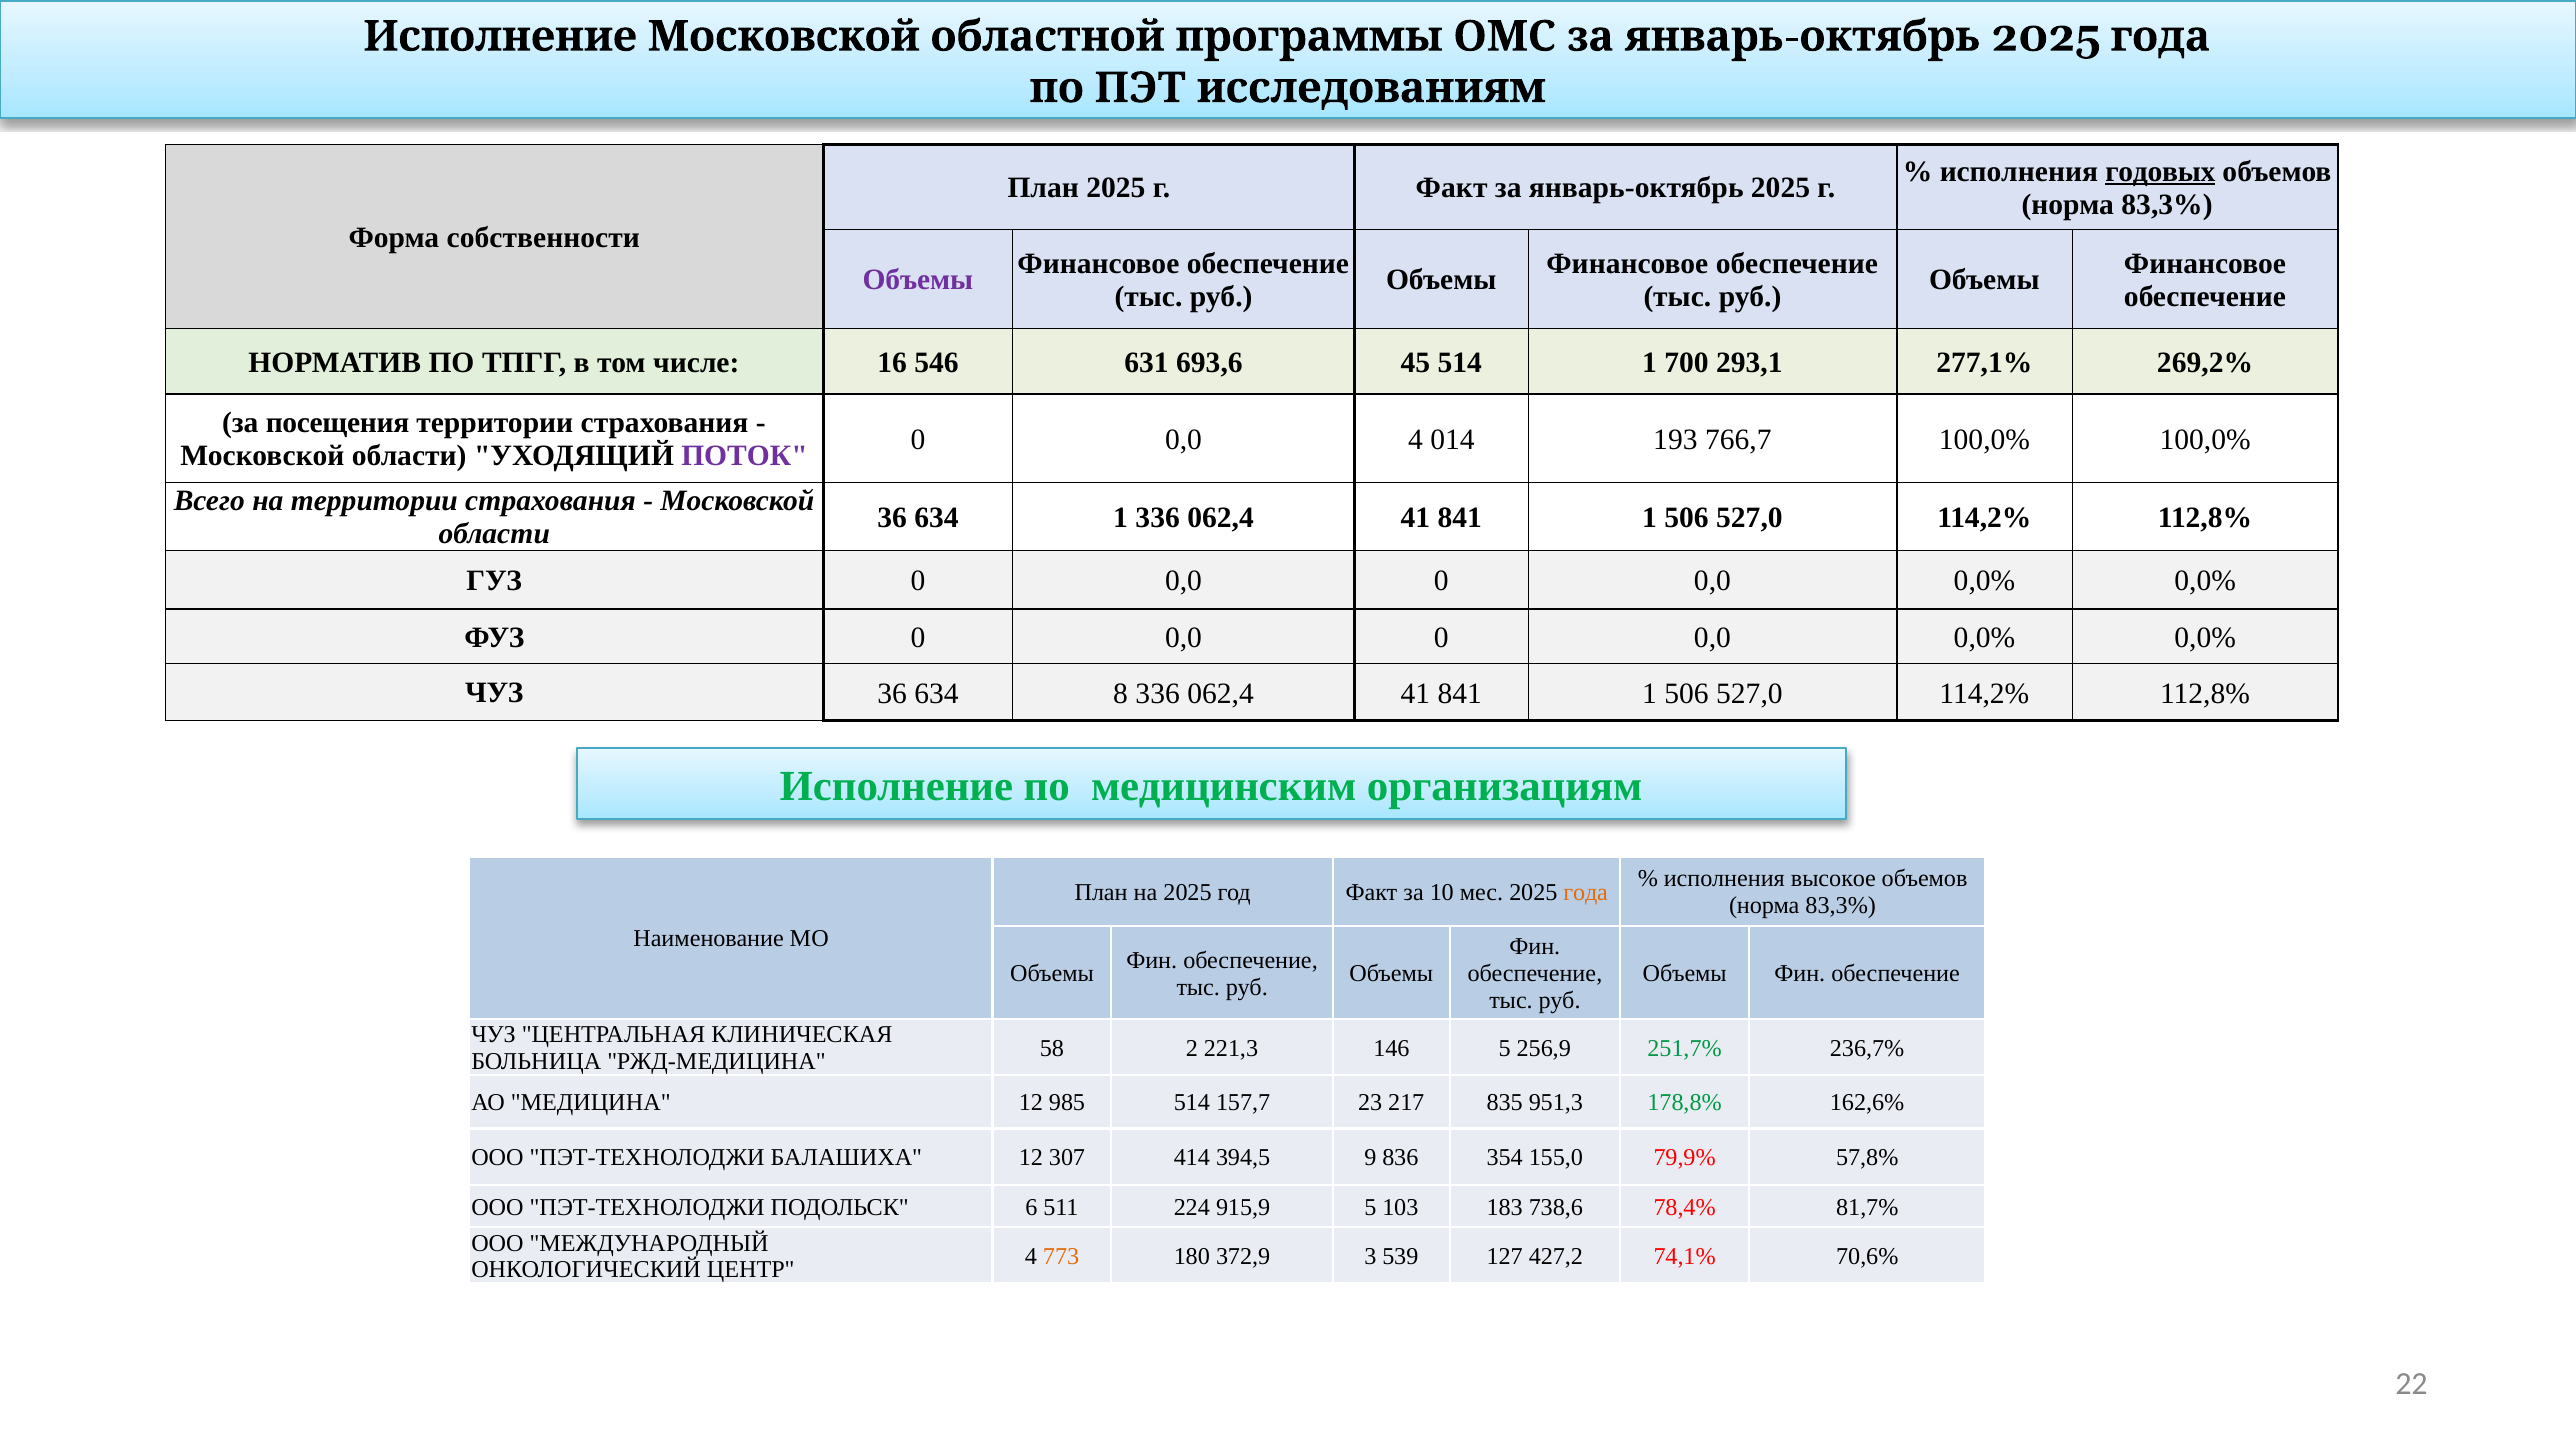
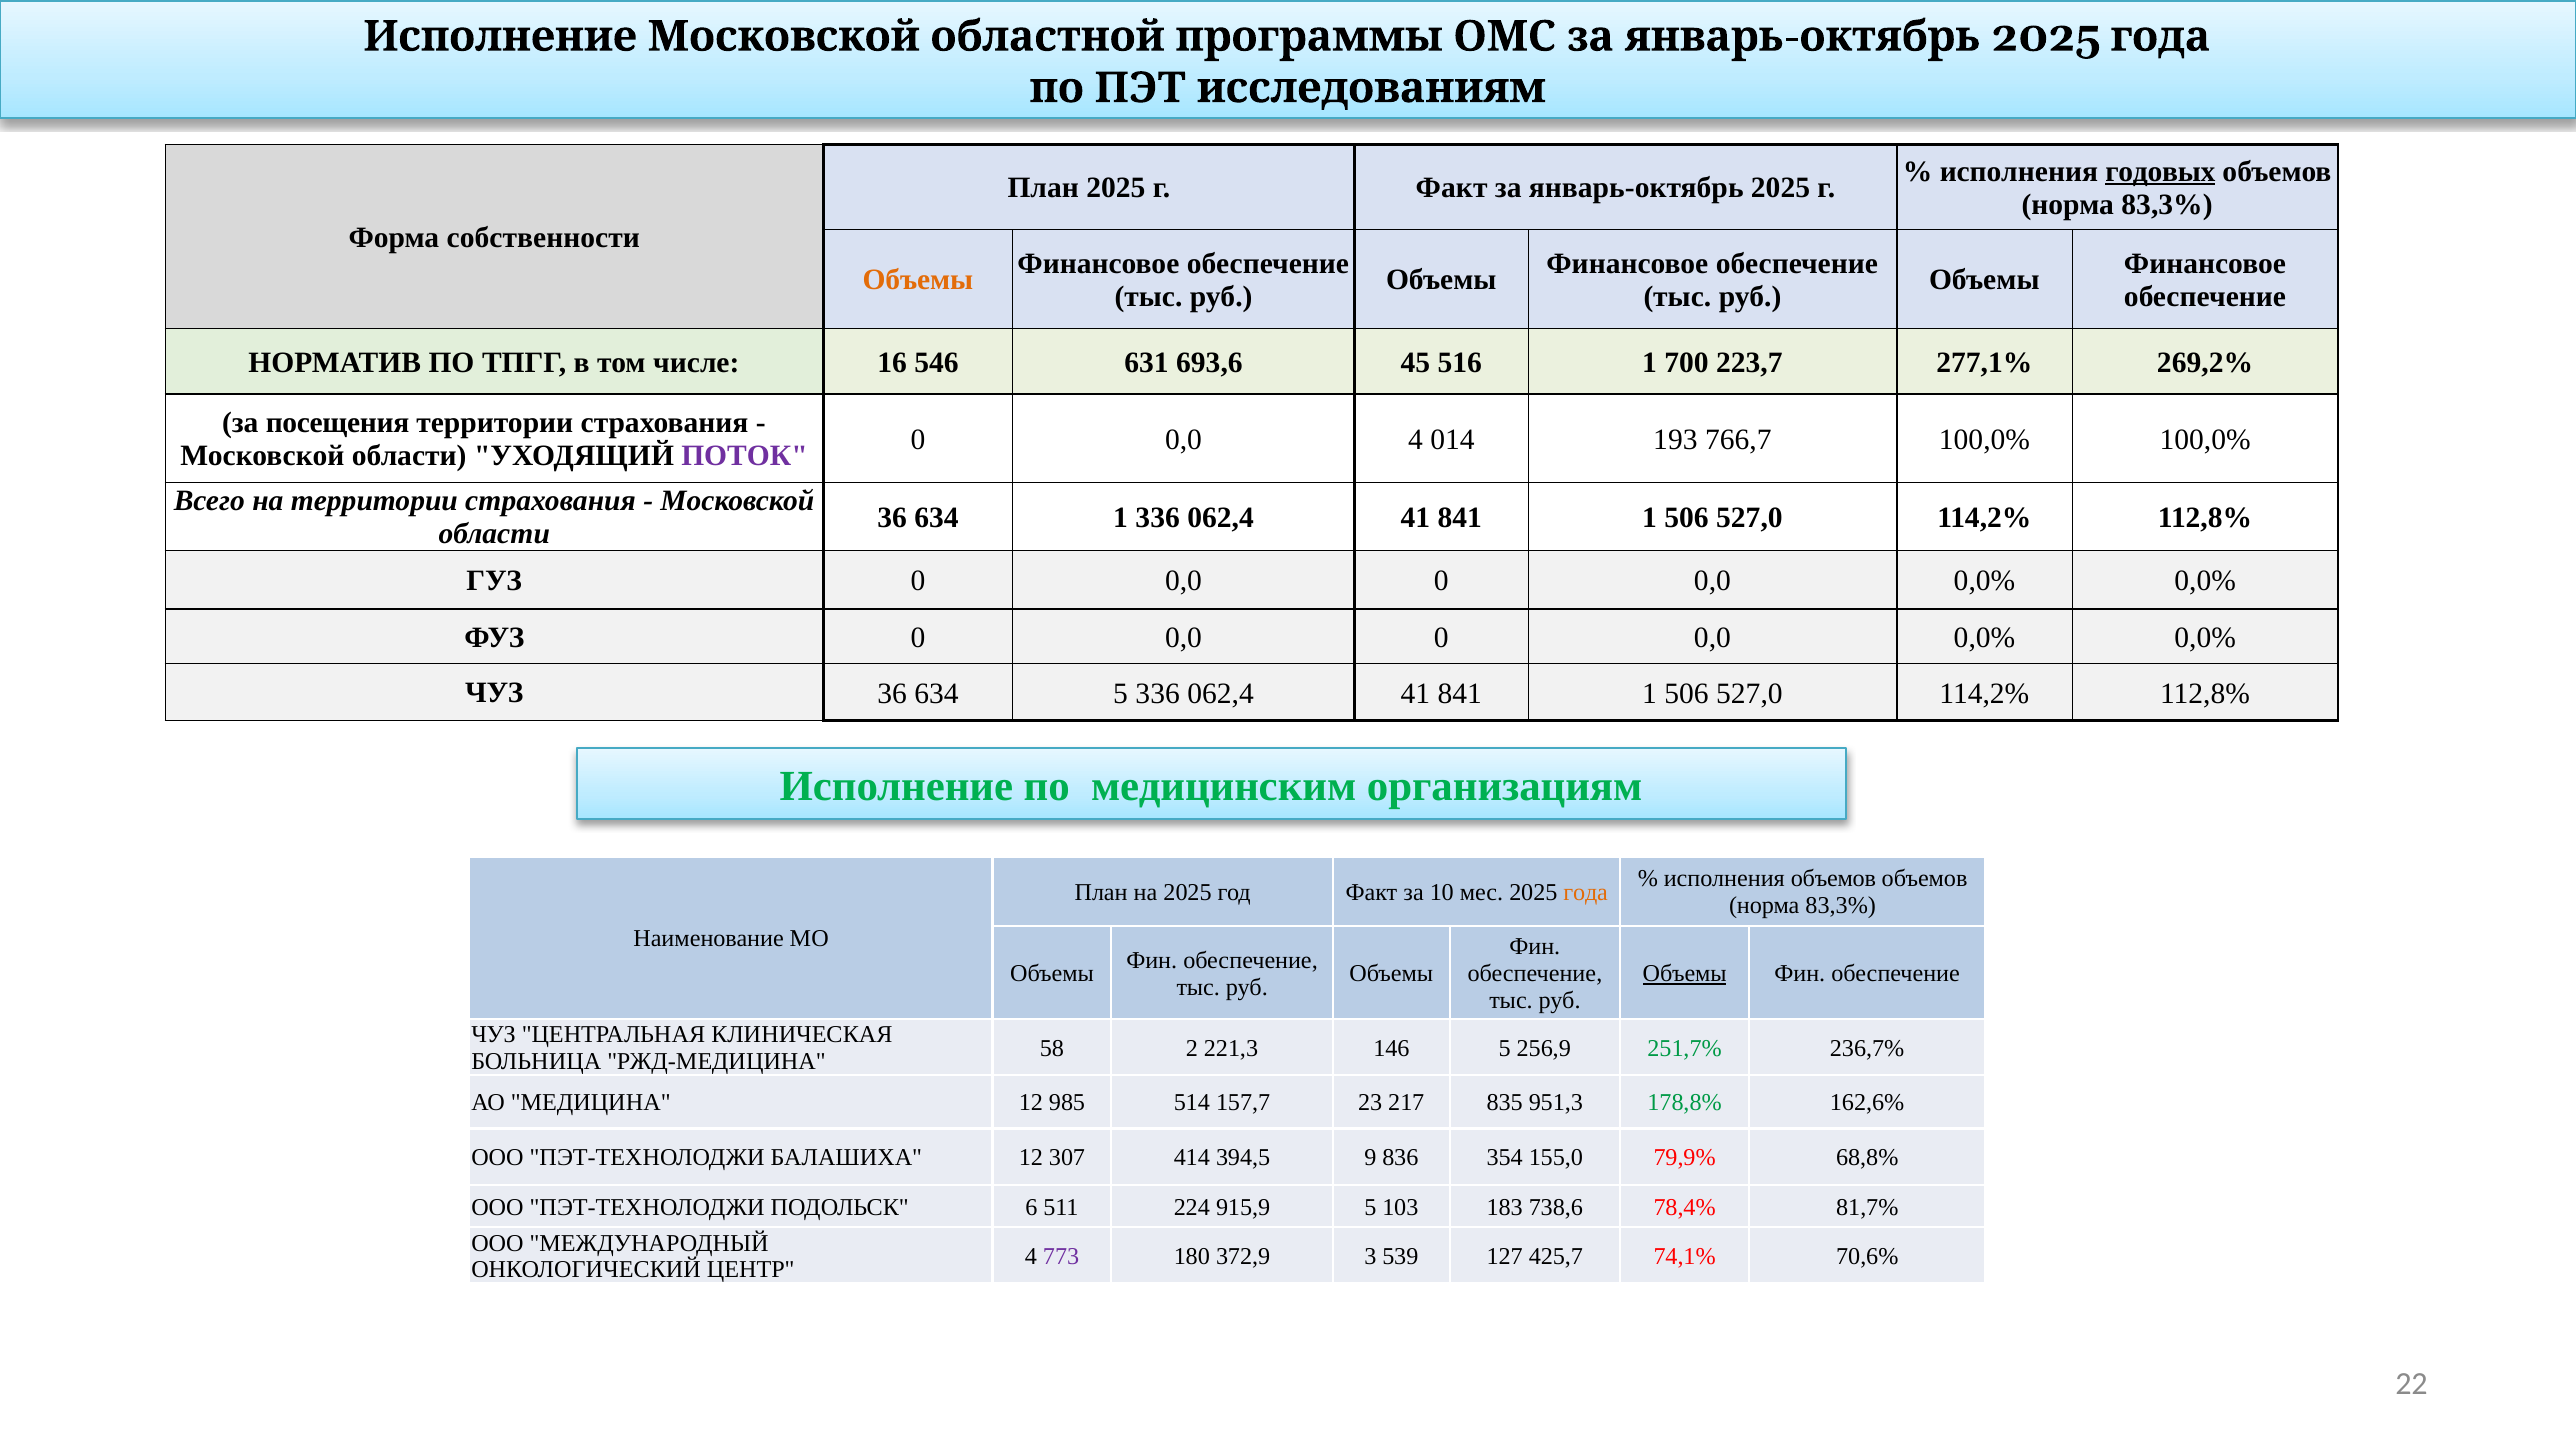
Объемы colour: purple -> orange (918, 280)
45 514: 514 -> 516 (1460, 363)
293,1: 293,1 -> 223,7 (1749, 363)
634 8: 8 -> 5 (1121, 693)
исполнения высокое: высокое -> объемов (1833, 879)
Объемы underline: none -> present (1685, 974)
57,8%: 57,8% -> 68,8% (1867, 1158)
773 colour: orange -> purple (1061, 1257)
427,2: 427,2 -> 425,7 (1556, 1257)
